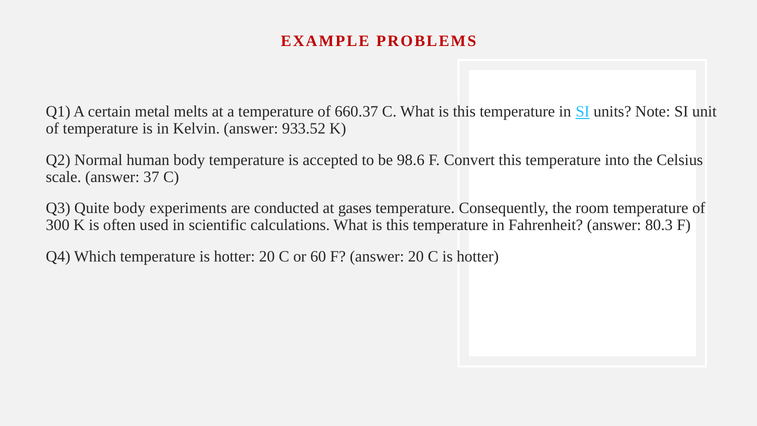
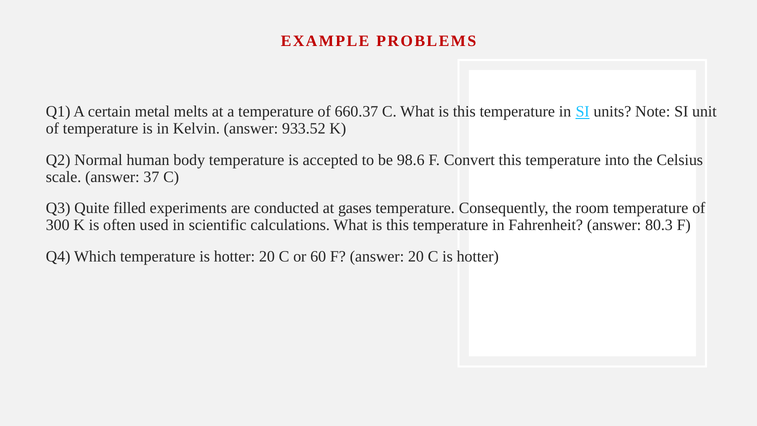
Quite body: body -> filled (130, 208)
